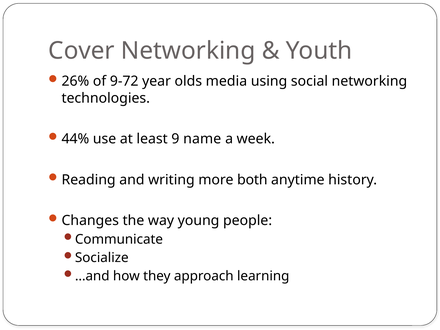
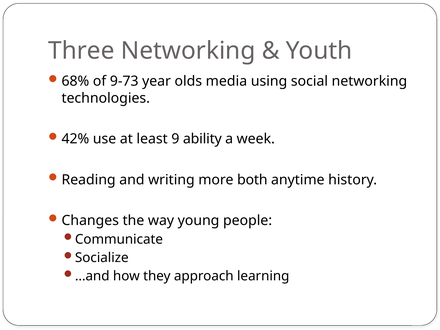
Cover: Cover -> Three (81, 51)
26%: 26% -> 68% (75, 81)
9-72: 9-72 -> 9-73 (124, 81)
44%: 44% -> 42% (75, 139)
name: name -> ability (202, 139)
